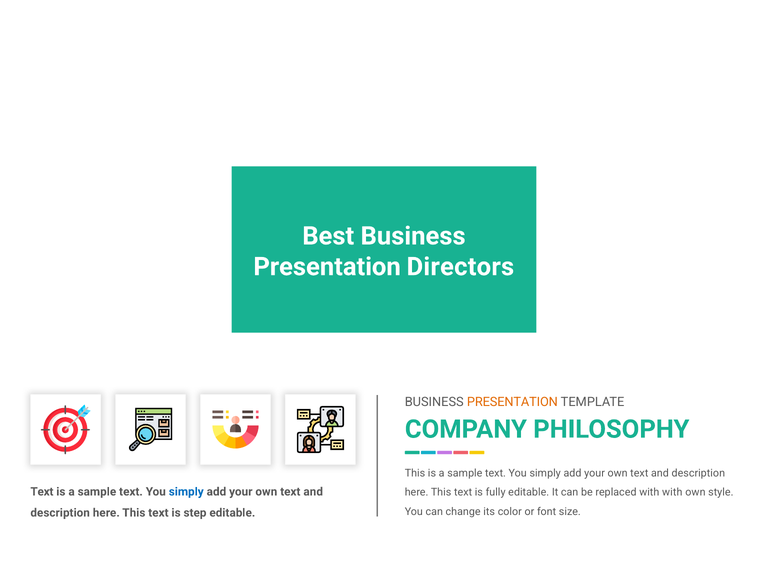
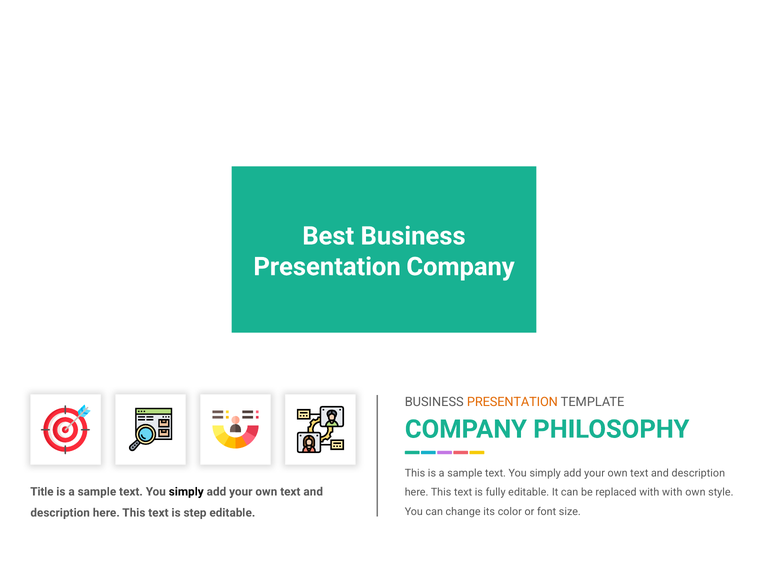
Presentation Directors: Directors -> Company (460, 267)
Text: Text -> Title (42, 492)
simply colour: blue -> black (186, 492)
